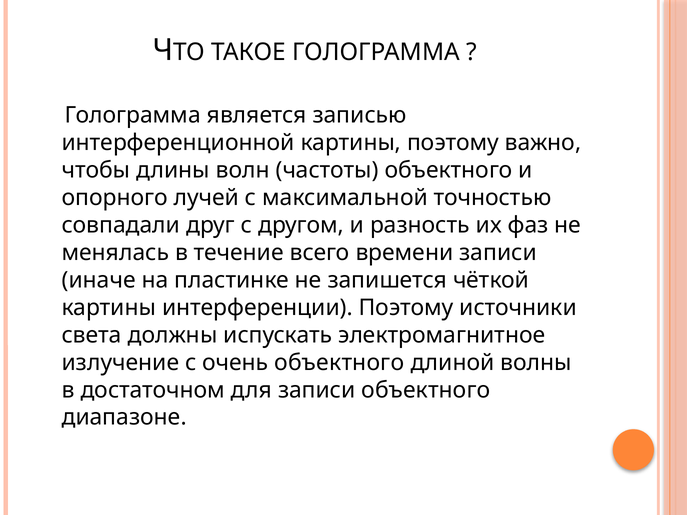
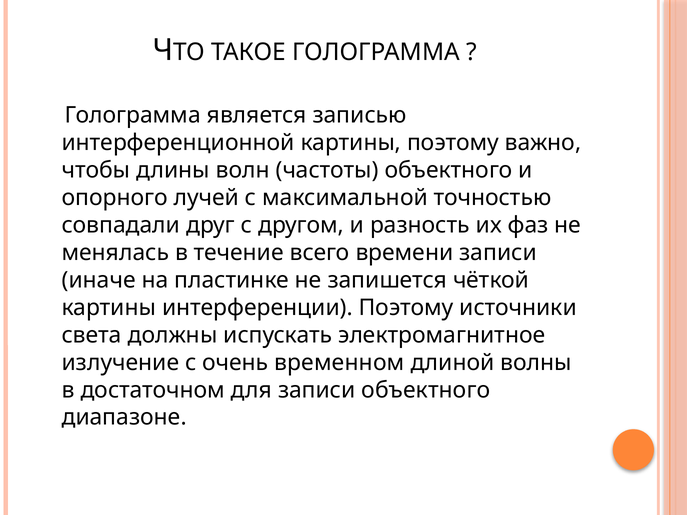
очень объектного: объектного -> временном (339, 363)
